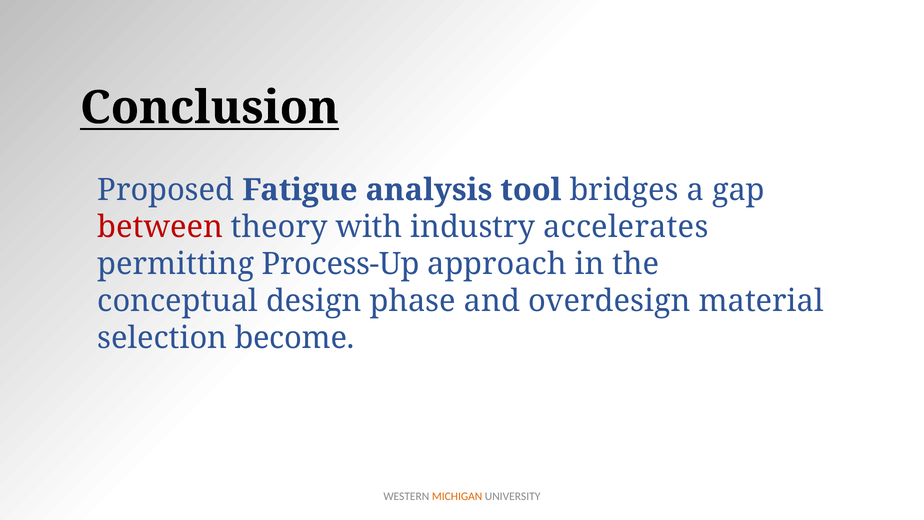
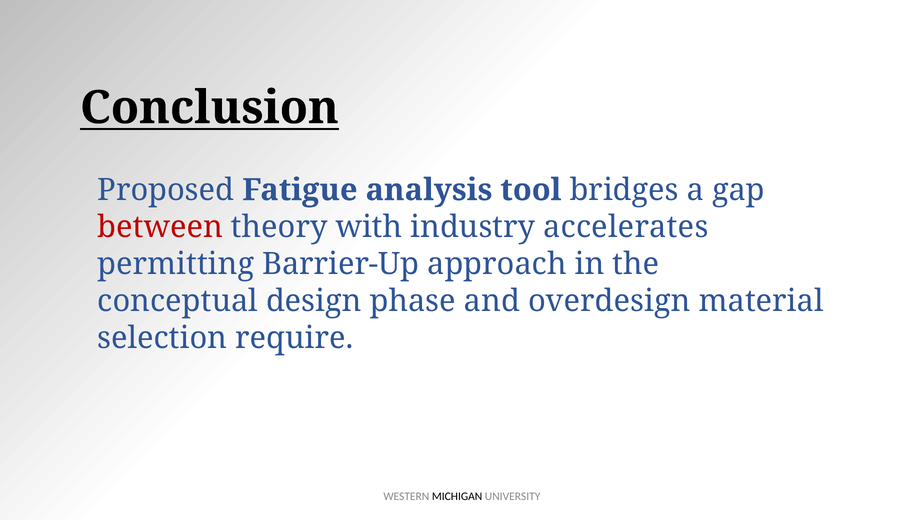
Process-Up: Process-Up -> Barrier-Up (341, 264)
become: become -> require (294, 338)
MICHIGAN colour: orange -> black (457, 496)
